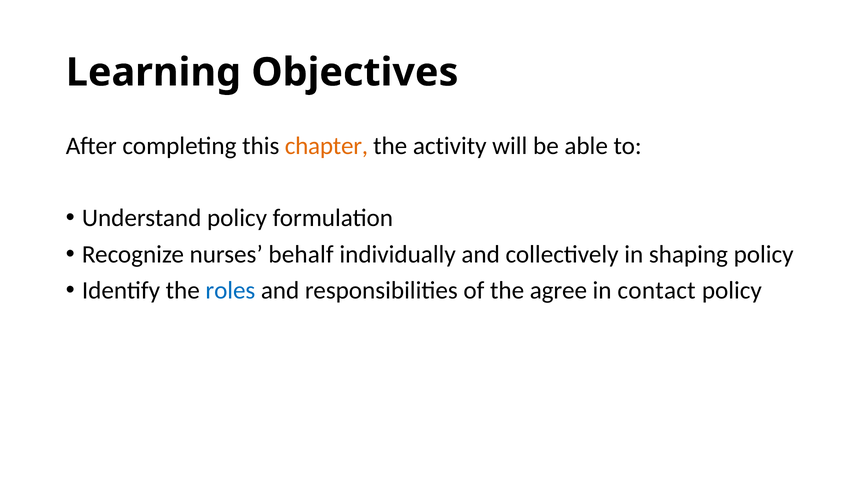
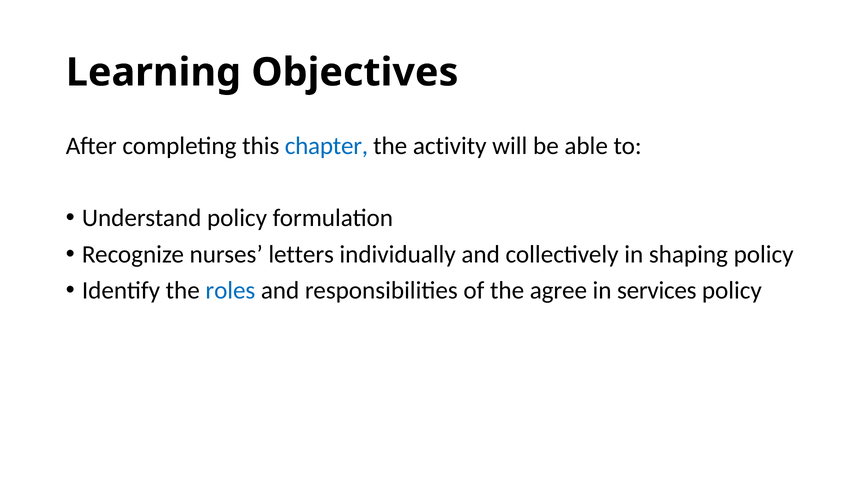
chapter colour: orange -> blue (326, 146)
behalf: behalf -> letters (301, 254)
contact: contact -> services (657, 291)
